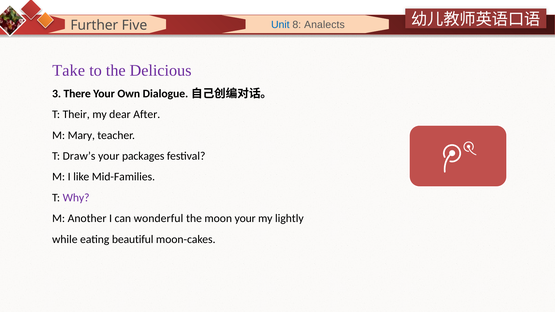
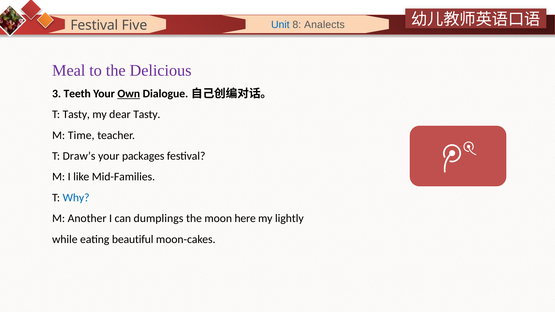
Further: Further -> Festival (94, 25)
Take: Take -> Meal (69, 70)
There: There -> Teeth (77, 94)
Own underline: none -> present (129, 94)
T Their: Their -> Tasty (76, 114)
dear After: After -> Tasty (147, 114)
Mary: Mary -> Time (81, 135)
Why colour: purple -> blue (76, 198)
wonderful: wonderful -> dumplings (159, 219)
moon your: your -> here (245, 219)
